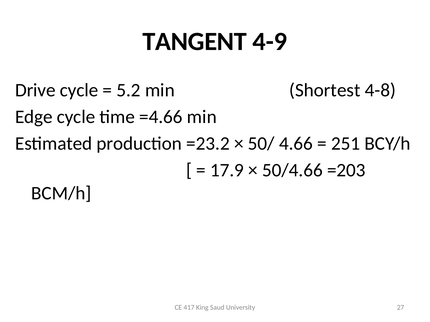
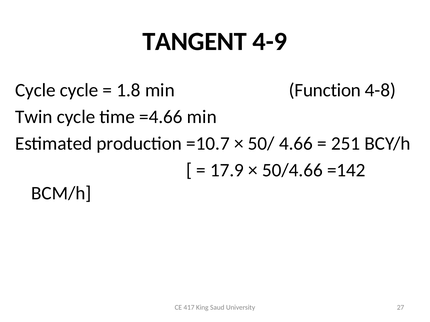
Drive: Drive -> Cycle (35, 90)
5.2: 5.2 -> 1.8 (129, 90)
Shortest: Shortest -> Function (325, 90)
Edge: Edge -> Twin (34, 117)
=23.2: =23.2 -> =10.7 (208, 144)
=203: =203 -> =142 (346, 171)
